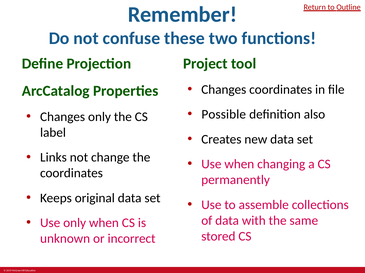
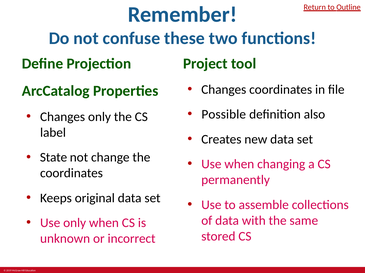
Links: Links -> State (54, 158)
